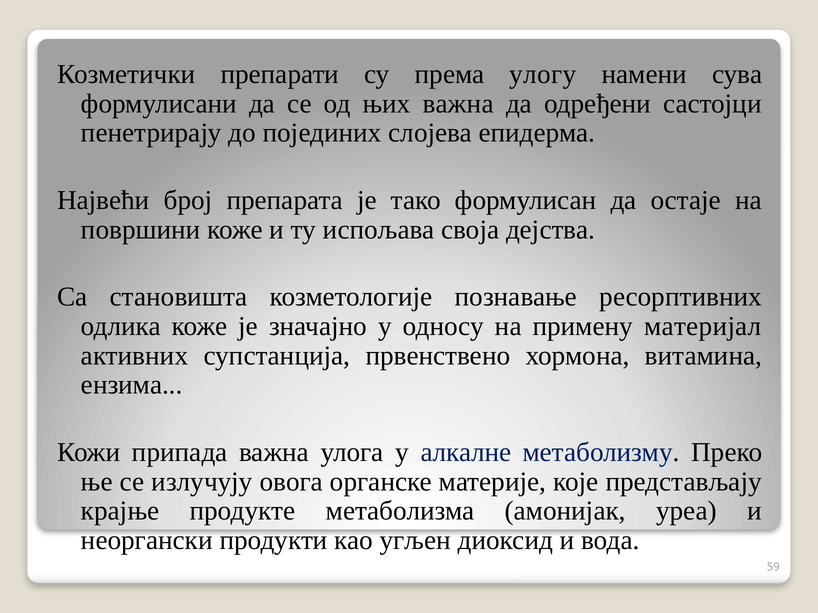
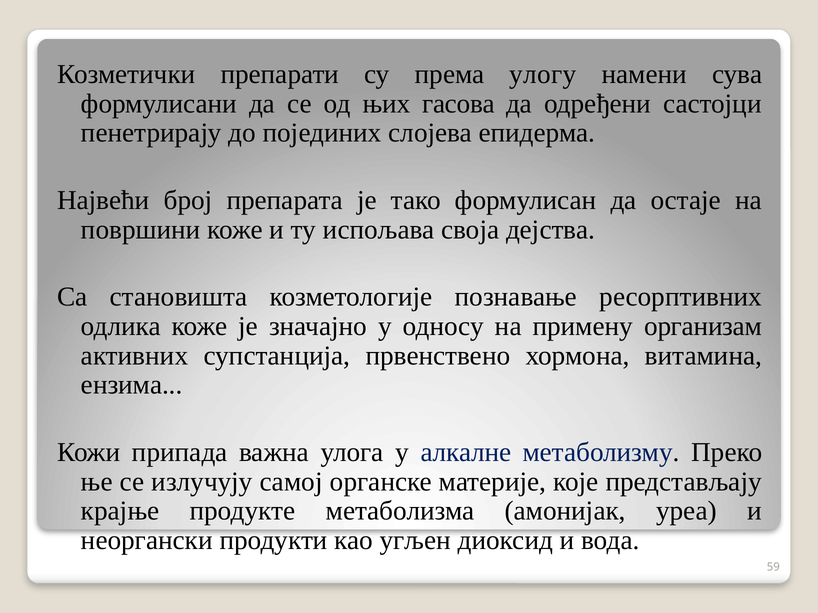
њих важна: важна -> гасова (458, 104)
материјал: материјал -> организам (703, 326)
овога: овога -> самој (291, 482)
